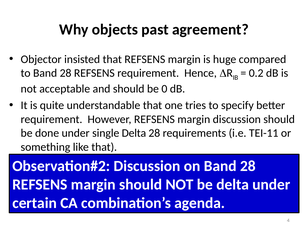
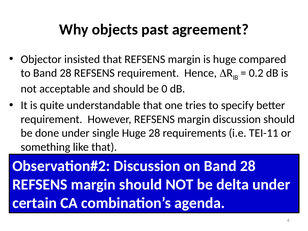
single Delta: Delta -> Huge (134, 133)
